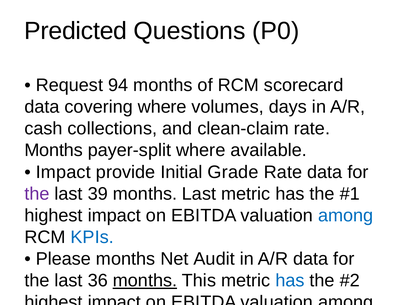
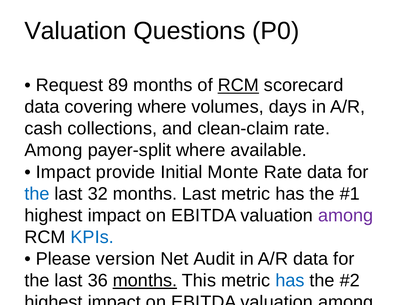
Predicted: Predicted -> Valuation (76, 31)
94: 94 -> 89 (118, 85)
RCM underline: none -> present (238, 85)
Months: Months -> Among (53, 150)
Grade: Grade -> Monte (233, 172)
the colour: purple -> blue (37, 194)
39: 39 -> 32 (98, 194)
among colour: blue -> purple (346, 216)
Please months: months -> version (126, 259)
